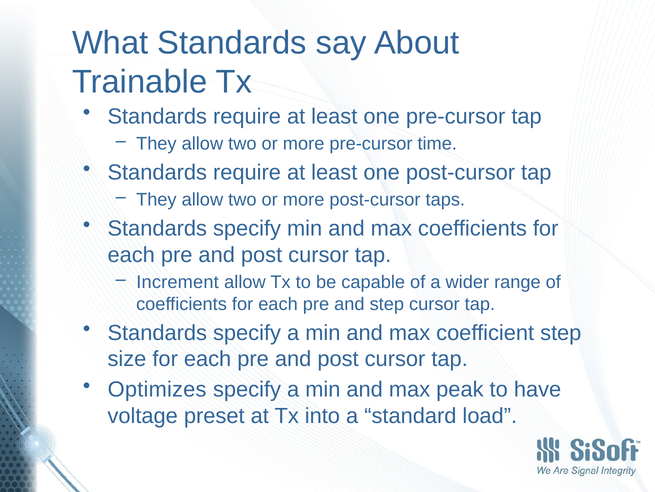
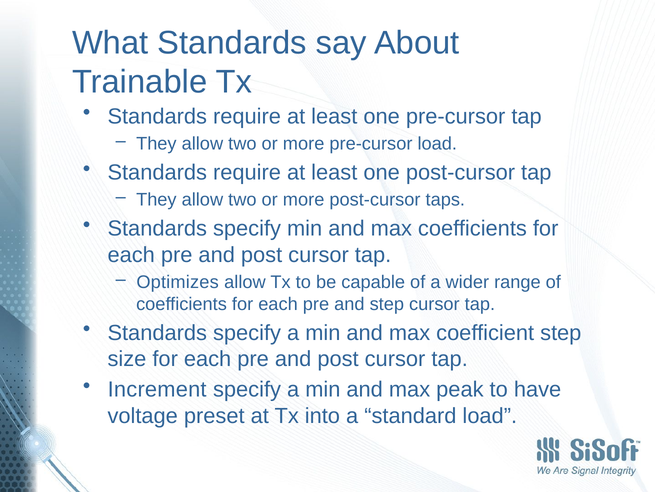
pre-cursor time: time -> load (437, 144)
Increment: Increment -> Optimizes (178, 282)
Optimizes: Optimizes -> Increment (157, 389)
